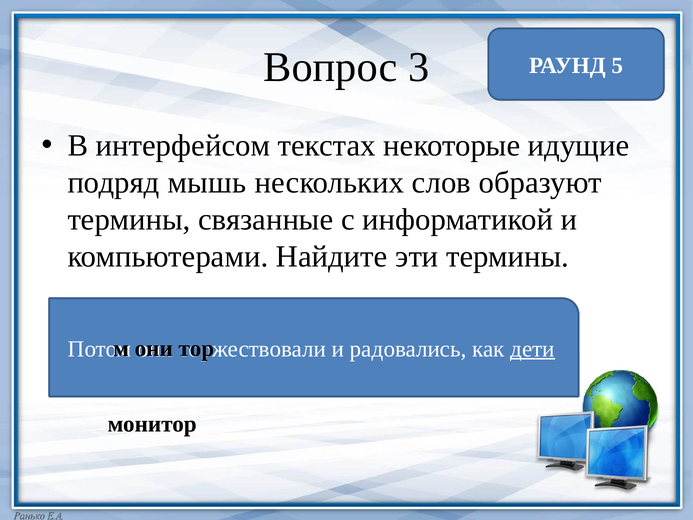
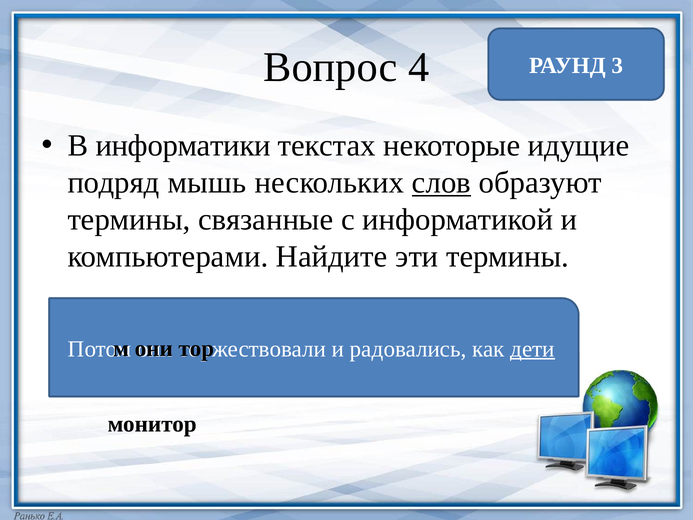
3: 3 -> 4 (419, 67)
5: 5 -> 3 (617, 66)
интерфейсом: интерфейсом -> информатики (183, 145)
слов underline: none -> present (441, 182)
